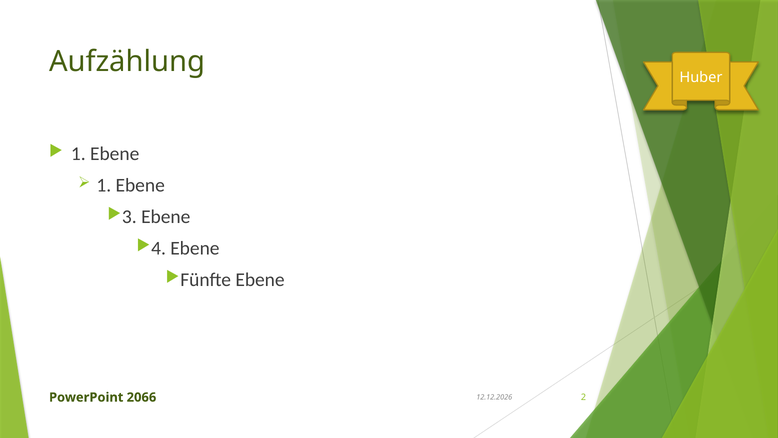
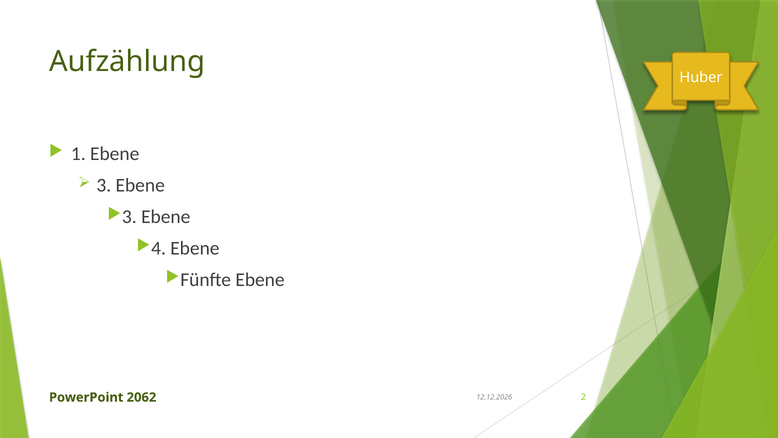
1: 1 -> 3 (104, 185)
2066: 2066 -> 2062 (141, 397)
